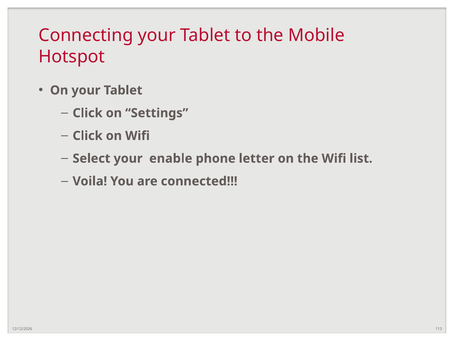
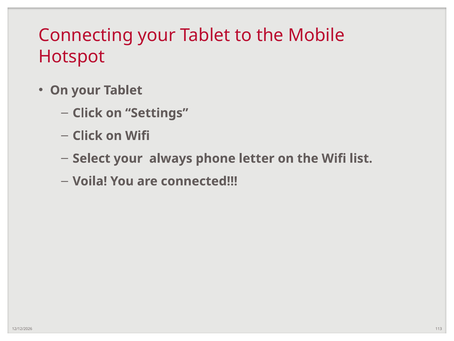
enable: enable -> always (171, 158)
